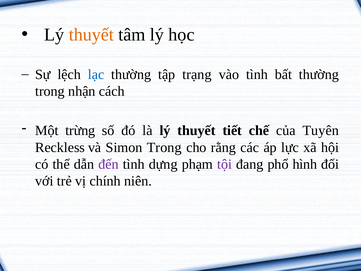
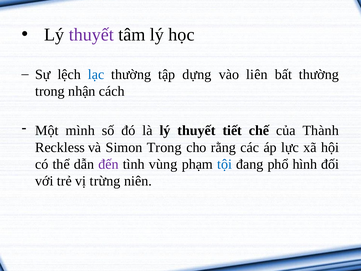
thuyết colour: orange -> purple (91, 35)
trạng: trạng -> dựng (197, 74)
vào tình: tình -> liên (257, 74)
trừng: trừng -> mình (80, 130)
Tuyên: Tuyên -> Thành (321, 130)
dựng: dựng -> vùng (163, 164)
tội colour: purple -> blue (225, 164)
chính: chính -> trừng (105, 181)
